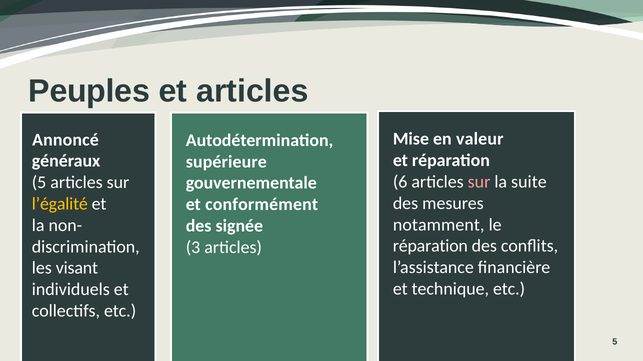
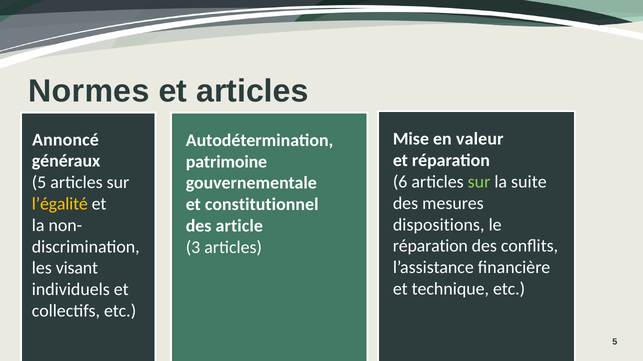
Peuples: Peuples -> Normes (89, 91)
supérieure: supérieure -> patrimoine (226, 162)
sur colour: pink -> light green (479, 182)
conformément: conformément -> constitutionnel (262, 205)
notamment: notamment -> dispositions (439, 225)
signée: signée -> article (239, 226)
